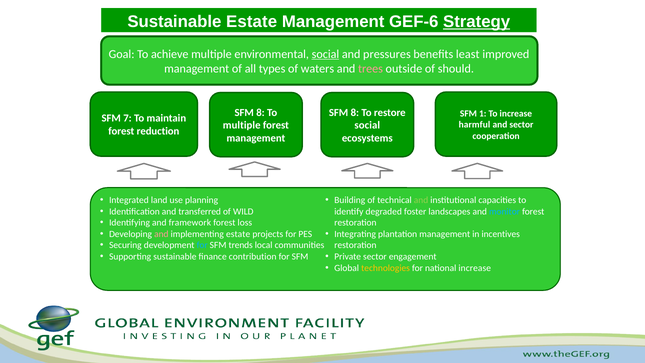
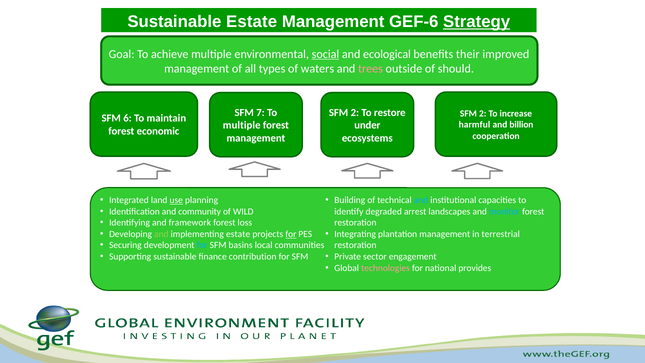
pressures: pressures -> ecological (387, 54)
least: least -> their (468, 54)
8: 8 -> 7 (260, 112)
8: 8 -> 2 (355, 112)
1: 1 -> 2 (483, 113)
7: 7 -> 6 (127, 118)
and sector: sector -> billion (521, 125)
social: social -> under (367, 125)
reduction: reduction -> economic (158, 131)
use underline: none -> present (176, 200)
and colour: light green -> light blue (421, 200)
transferred: transferred -> community (200, 211)
foster: foster -> arrest (415, 211)
and colour: pink -> light green (161, 234)
for underline: none -> present (291, 234)
incentives: incentives -> terrestrial (501, 234)
trends: trends -> basins (241, 245)
technologies colour: yellow -> pink (386, 268)
national increase: increase -> provides (475, 268)
